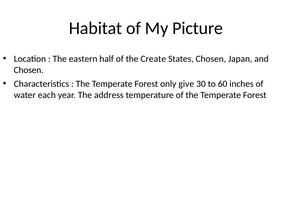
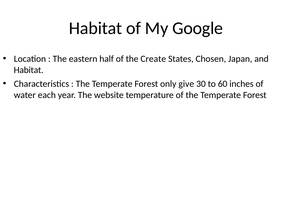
Picture: Picture -> Google (198, 28)
Chosen: Chosen -> Habitat (29, 70)
address: address -> website (109, 95)
